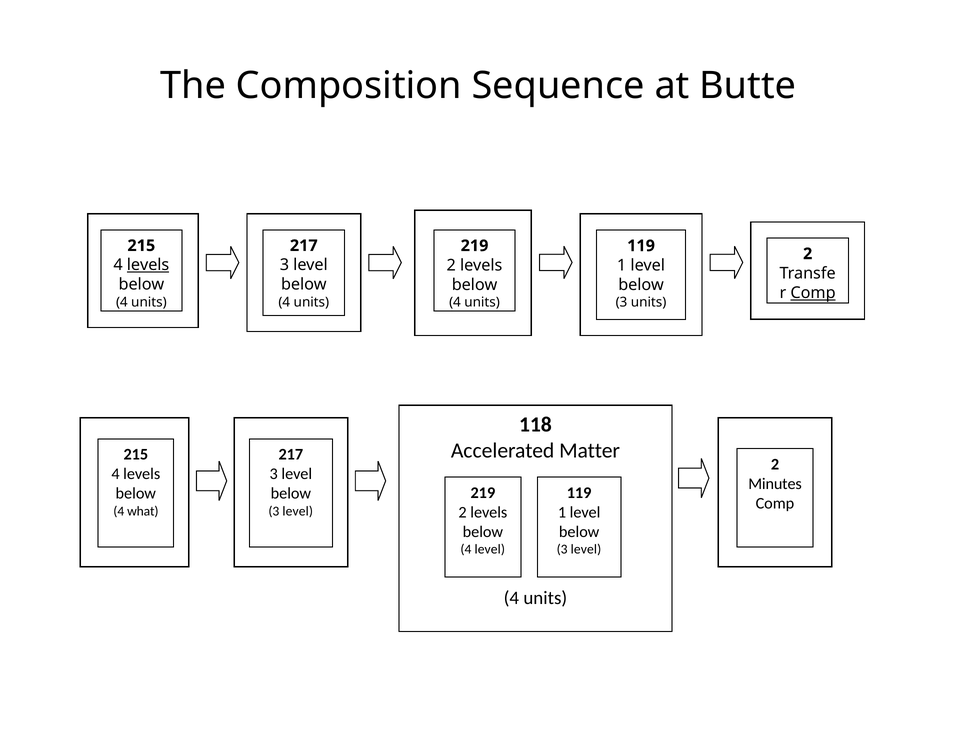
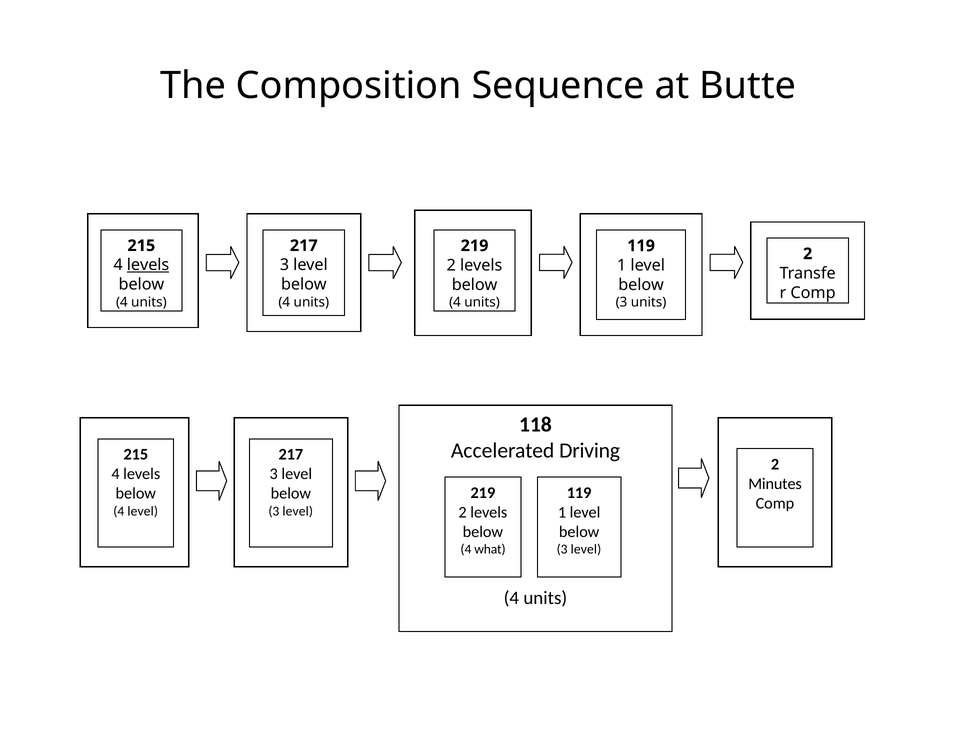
Comp underline: present -> none (813, 293)
Matter: Matter -> Driving (590, 451)
4 what: what -> level (143, 511)
4 level: level -> what (490, 550)
